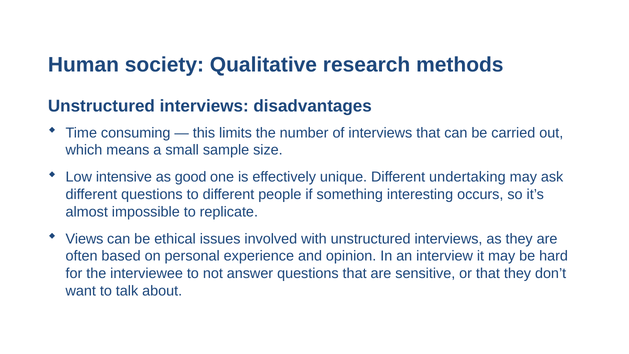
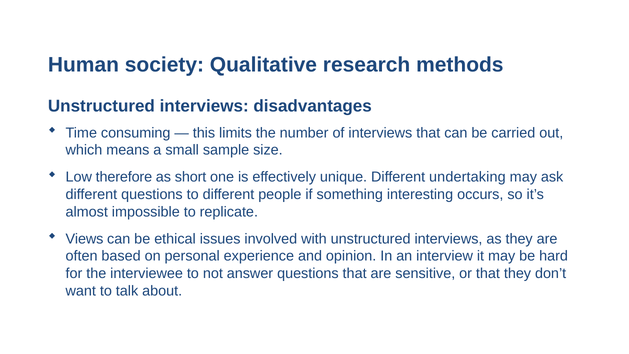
intensive: intensive -> therefore (124, 177)
good: good -> short (191, 177)
